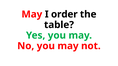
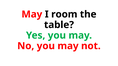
order: order -> room (64, 14)
